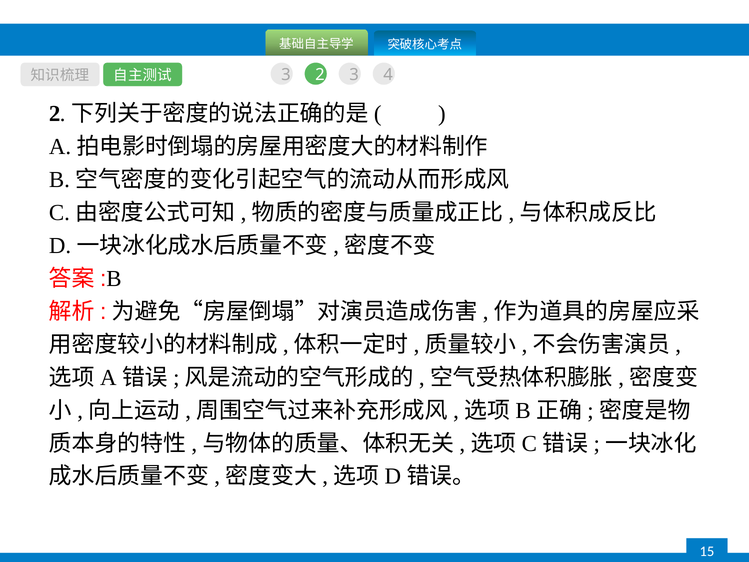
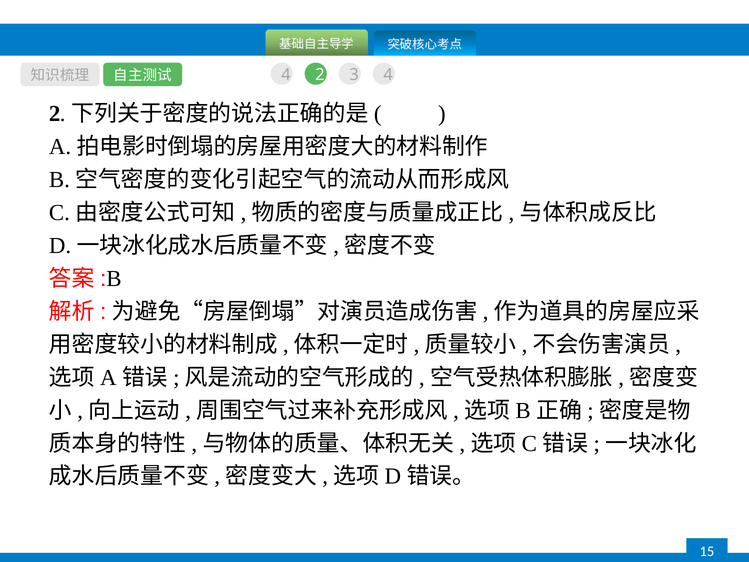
3: 3 -> 4 (286, 75)
